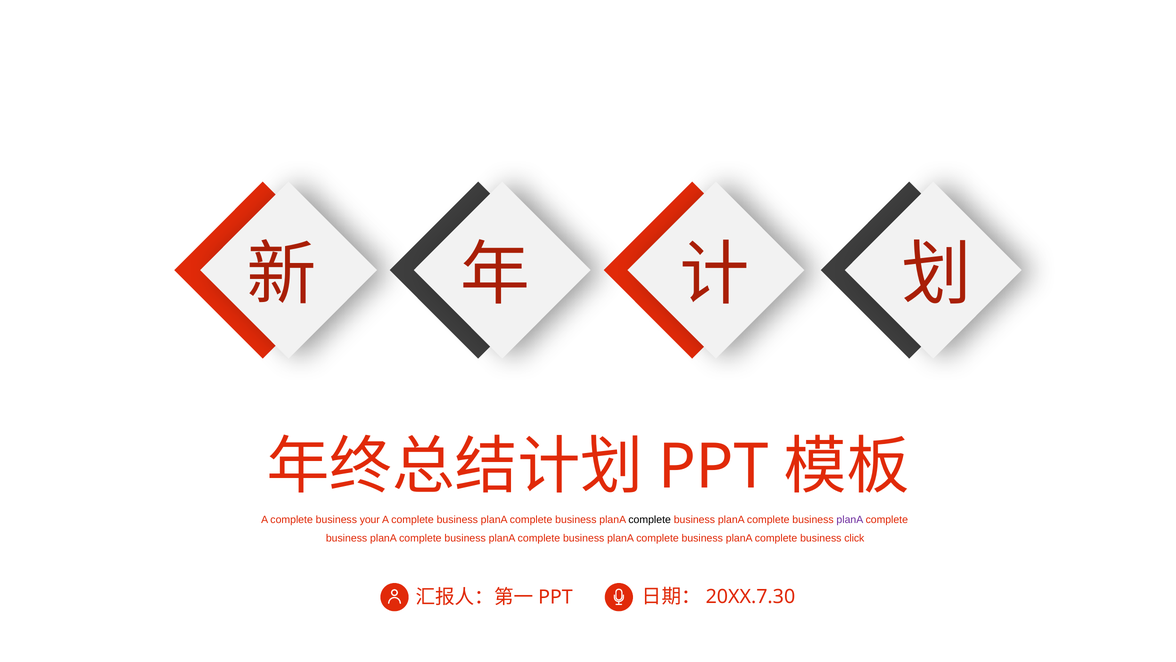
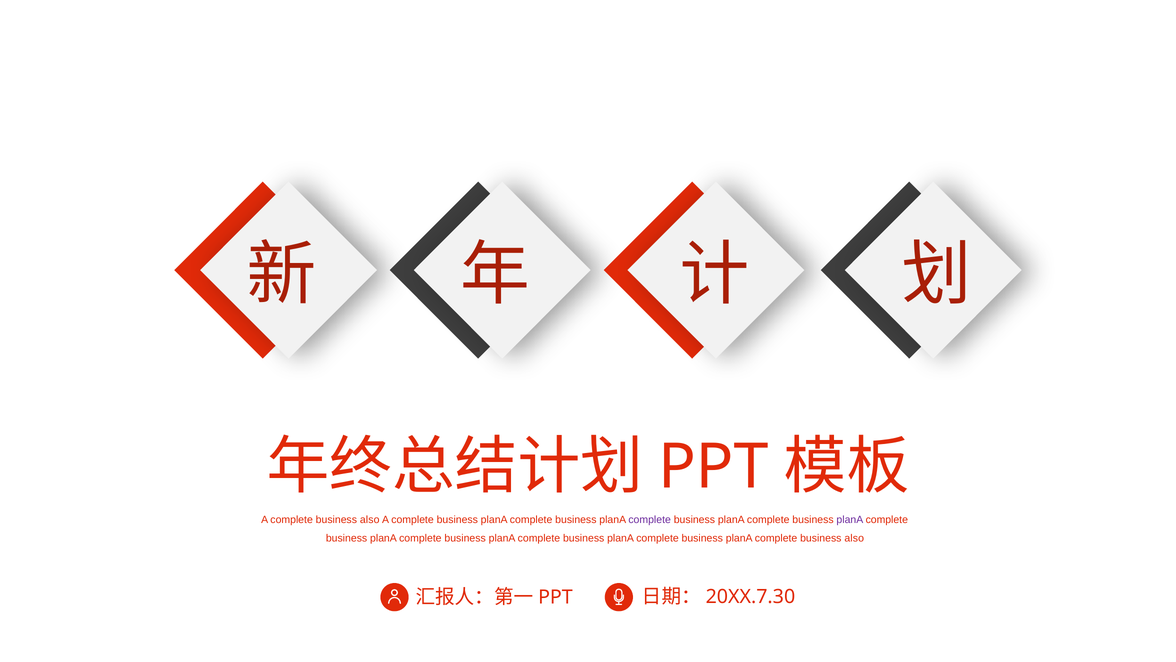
A complete business your: your -> also (370, 519)
complete colour: black -> purple (650, 519)
planA complete business click: click -> also (854, 538)
